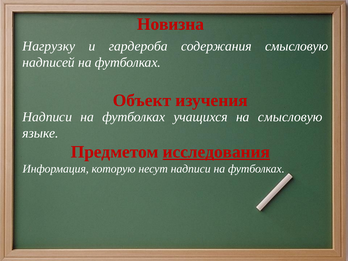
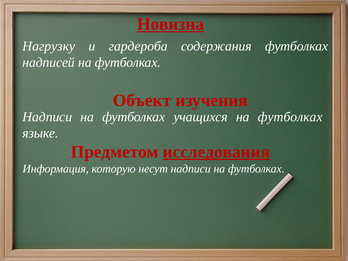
Новизна underline: none -> present (171, 24)
содержания смысловую: смысловую -> футболках (297, 46)
учащихся на смысловую: смысловую -> футболках (290, 117)
